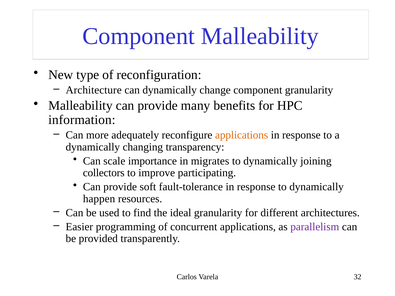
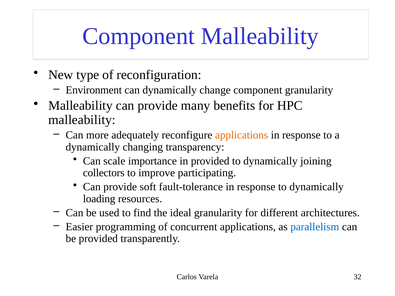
Architecture: Architecture -> Environment (94, 90)
information: information -> malleability (82, 120)
in migrates: migrates -> provided (210, 161)
happen: happen -> loading (99, 199)
parallelism colour: purple -> blue (315, 227)
